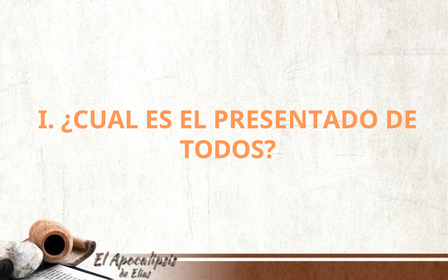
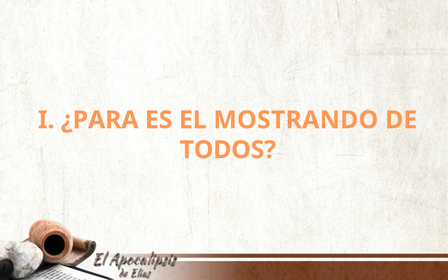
¿CUAL: ¿CUAL -> ¿PARA (100, 120)
PRESENTADO: PRESENTADO -> MOSTRANDO (296, 120)
